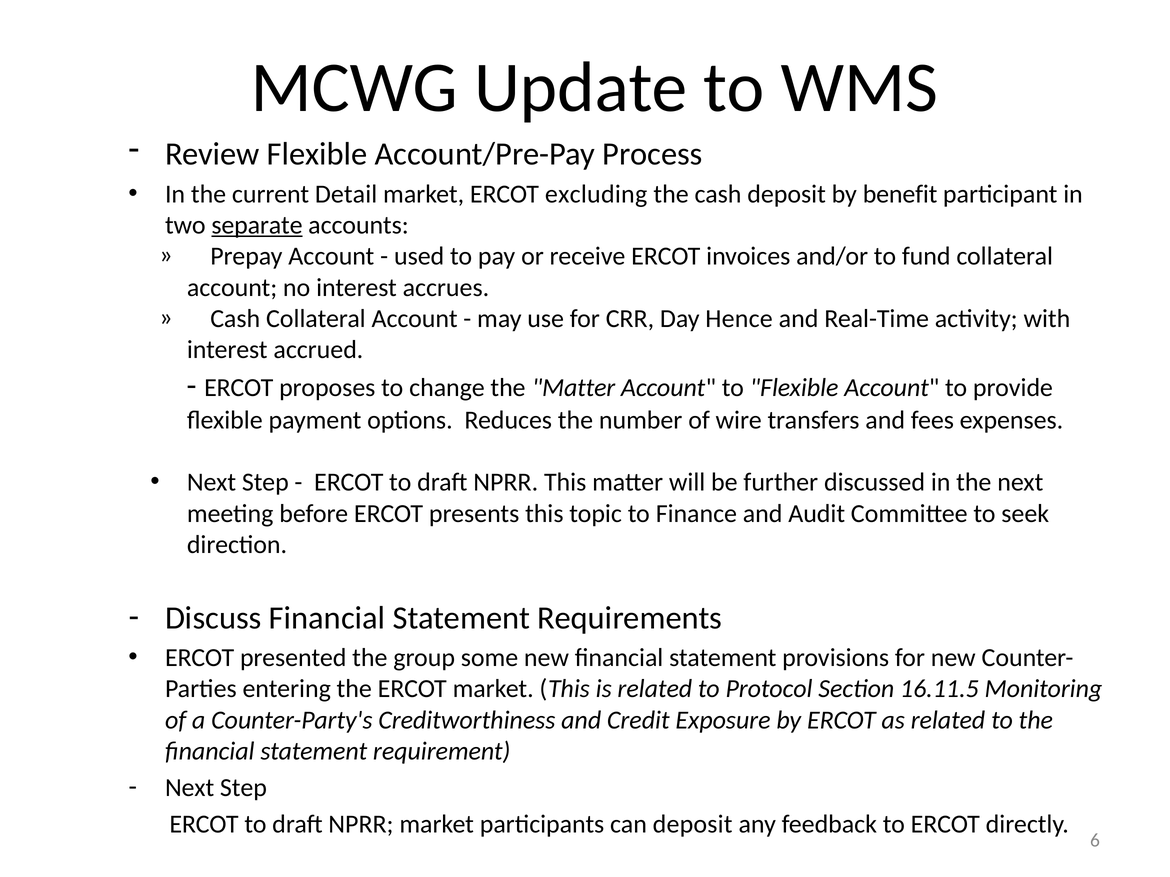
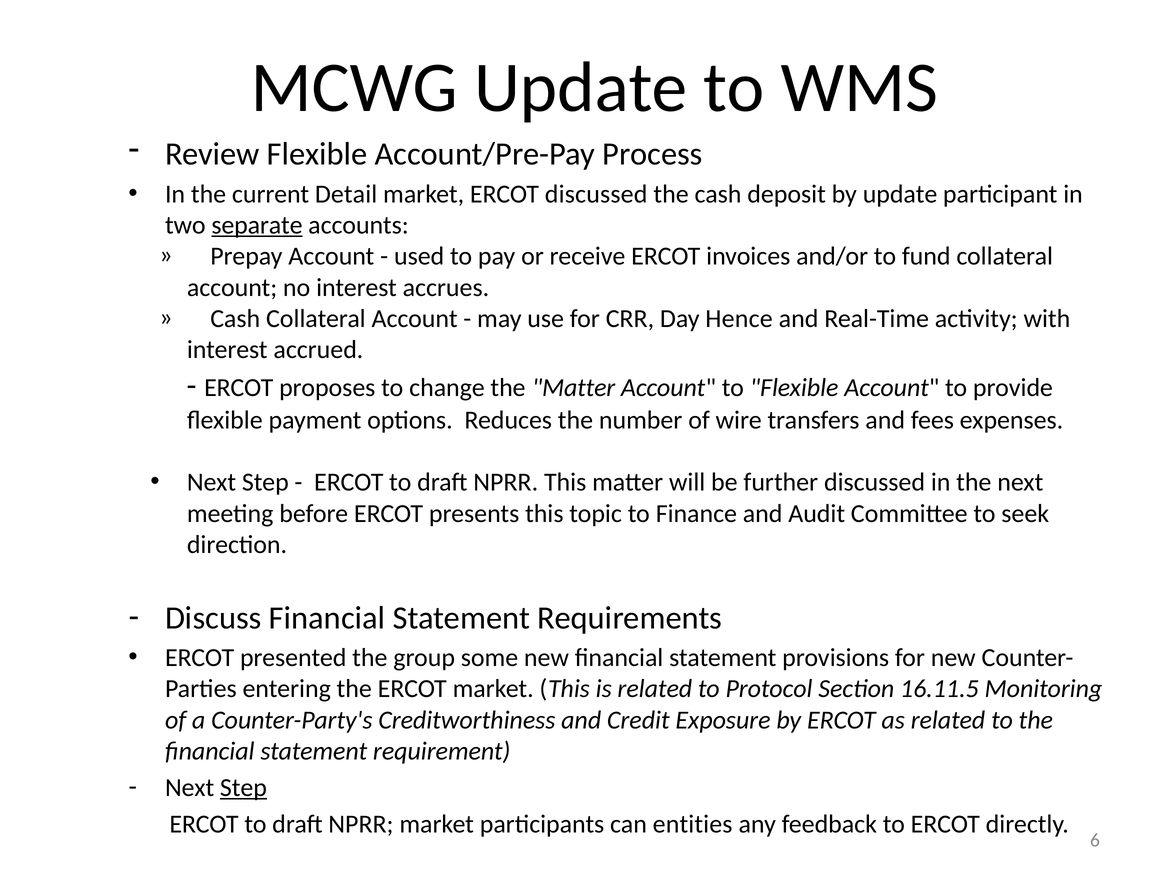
ERCOT excluding: excluding -> discussed (596, 194)
by benefit: benefit -> update (900, 194)
Step underline: none -> present (243, 788)
can deposit: deposit -> entities (693, 824)
